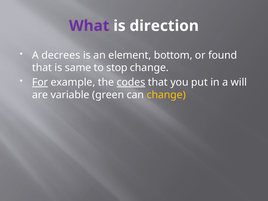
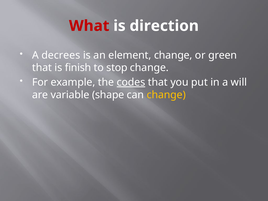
What colour: purple -> red (89, 26)
element bottom: bottom -> change (173, 55)
found: found -> green (223, 55)
same: same -> finish (78, 68)
For underline: present -> none (40, 82)
green: green -> shape (108, 95)
